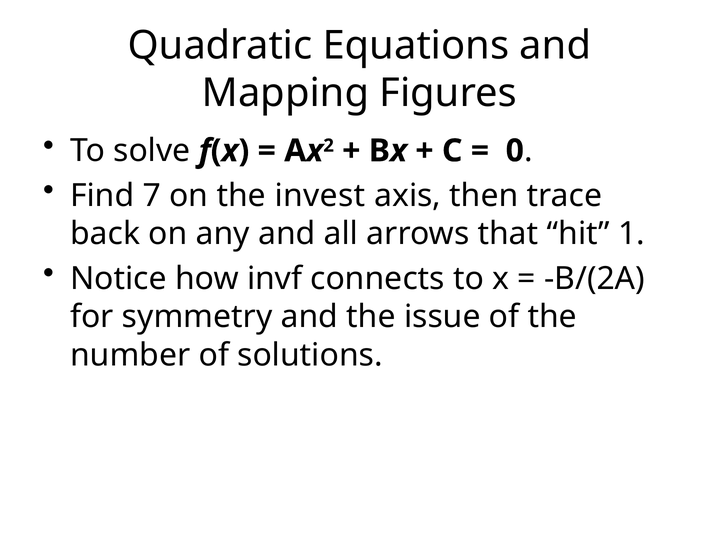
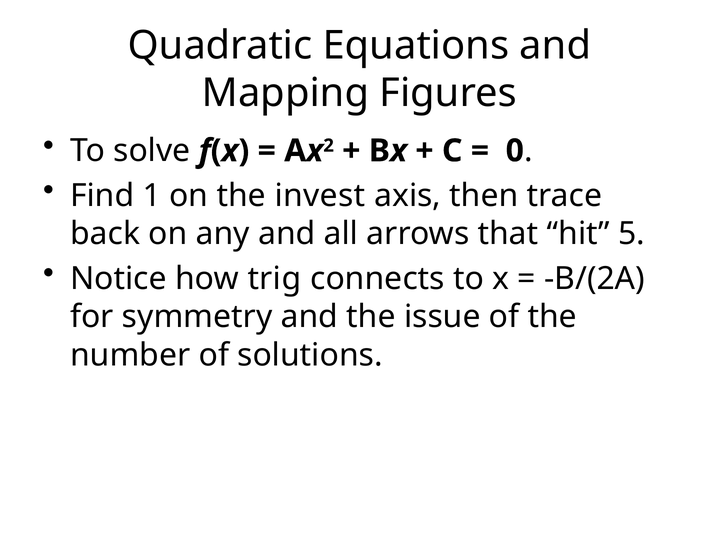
7: 7 -> 1 (152, 196)
1: 1 -> 5 (632, 234)
invf: invf -> trig (274, 279)
